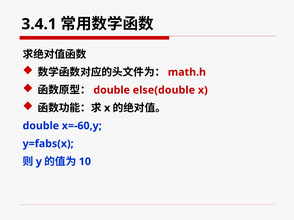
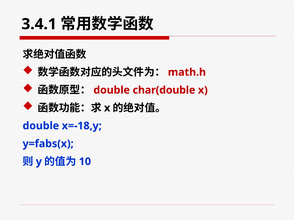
else(double: else(double -> char(double (164, 90)
x=-60,y: x=-60,y -> x=-18,y (82, 126)
